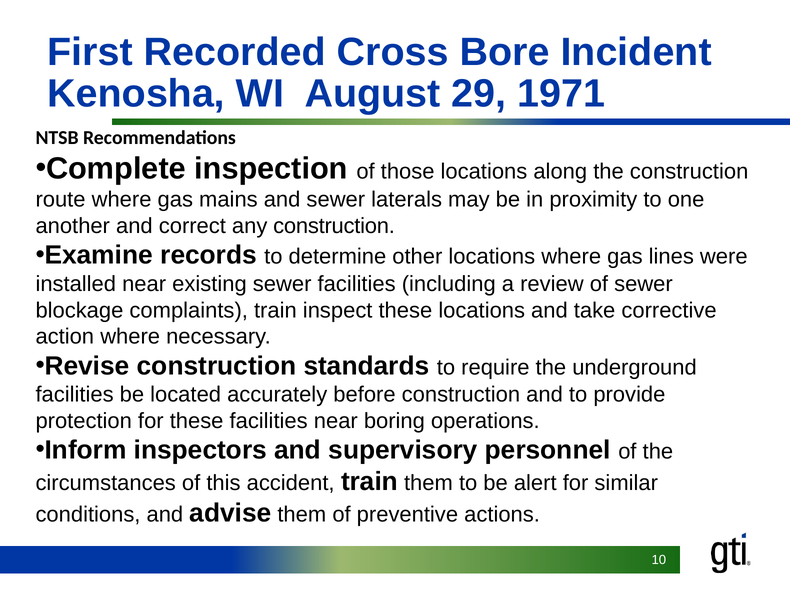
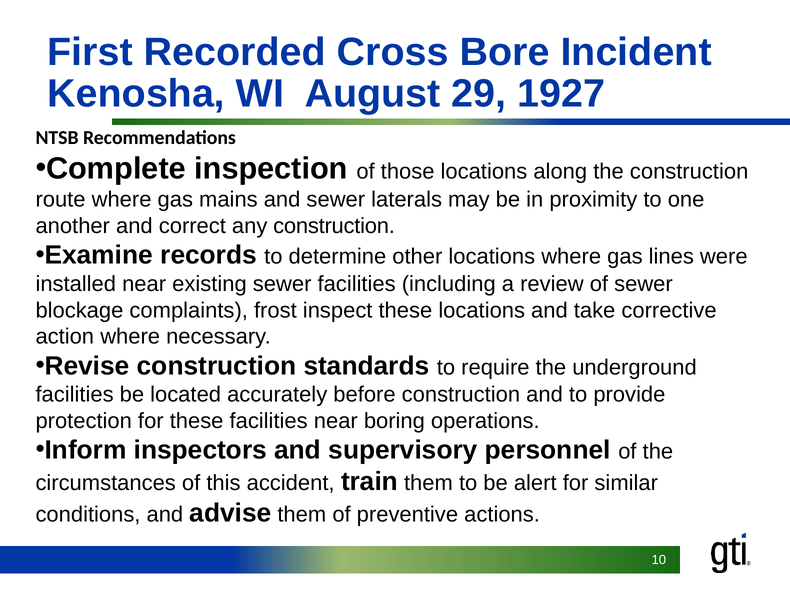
1971: 1971 -> 1927 (561, 94)
complaints train: train -> frost (275, 311)
